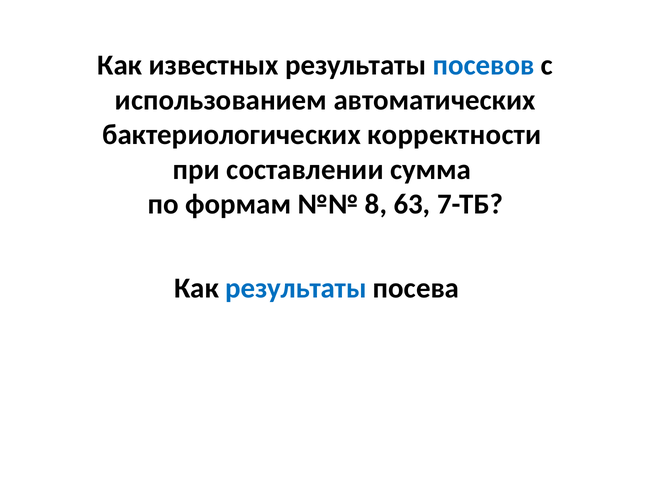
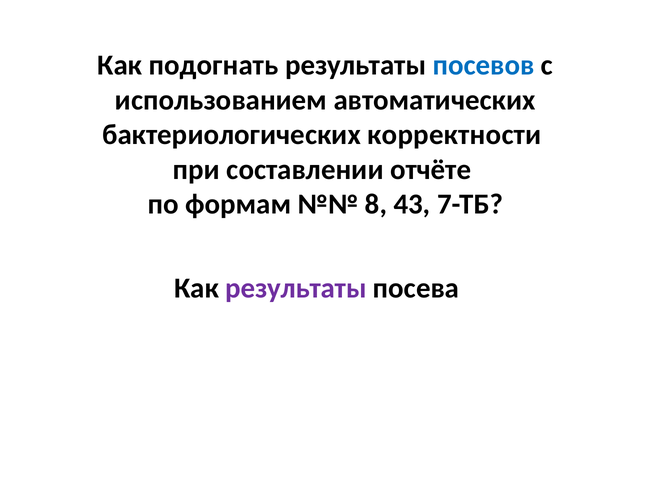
известных: известных -> подогнать (214, 65)
сумма: сумма -> отчёте (431, 170)
63: 63 -> 43 (412, 204)
результаты colour: blue -> purple (296, 288)
